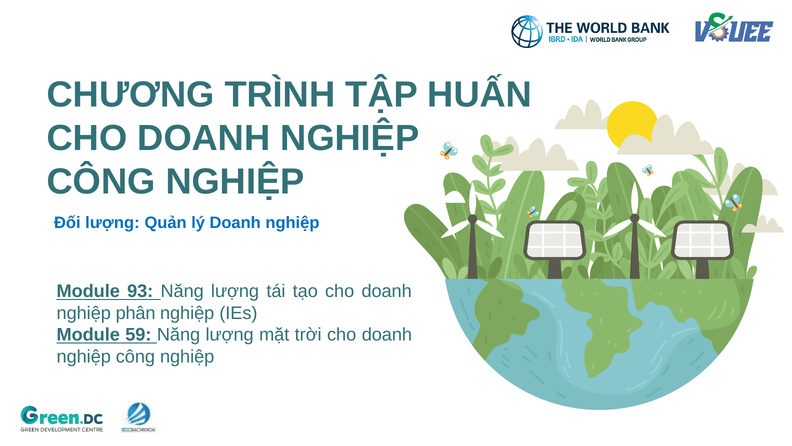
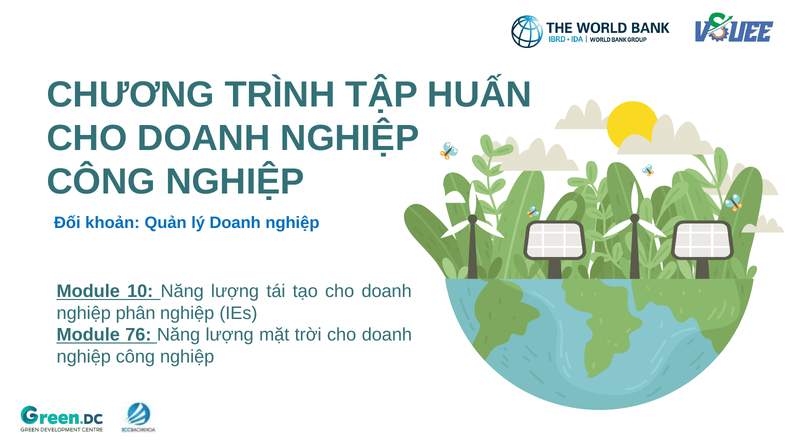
Đối lượng: lượng -> khoản (113, 222)
93: 93 -> 10 (140, 291)
59: 59 -> 76 (138, 335)
